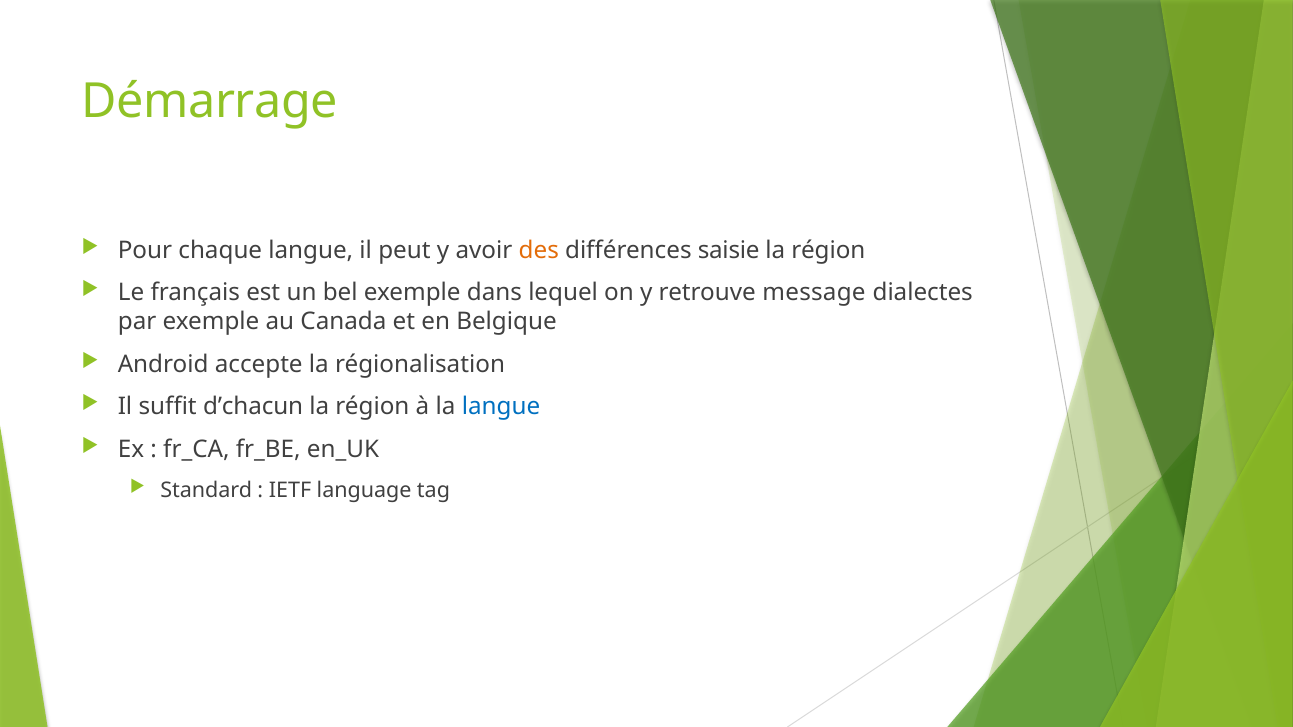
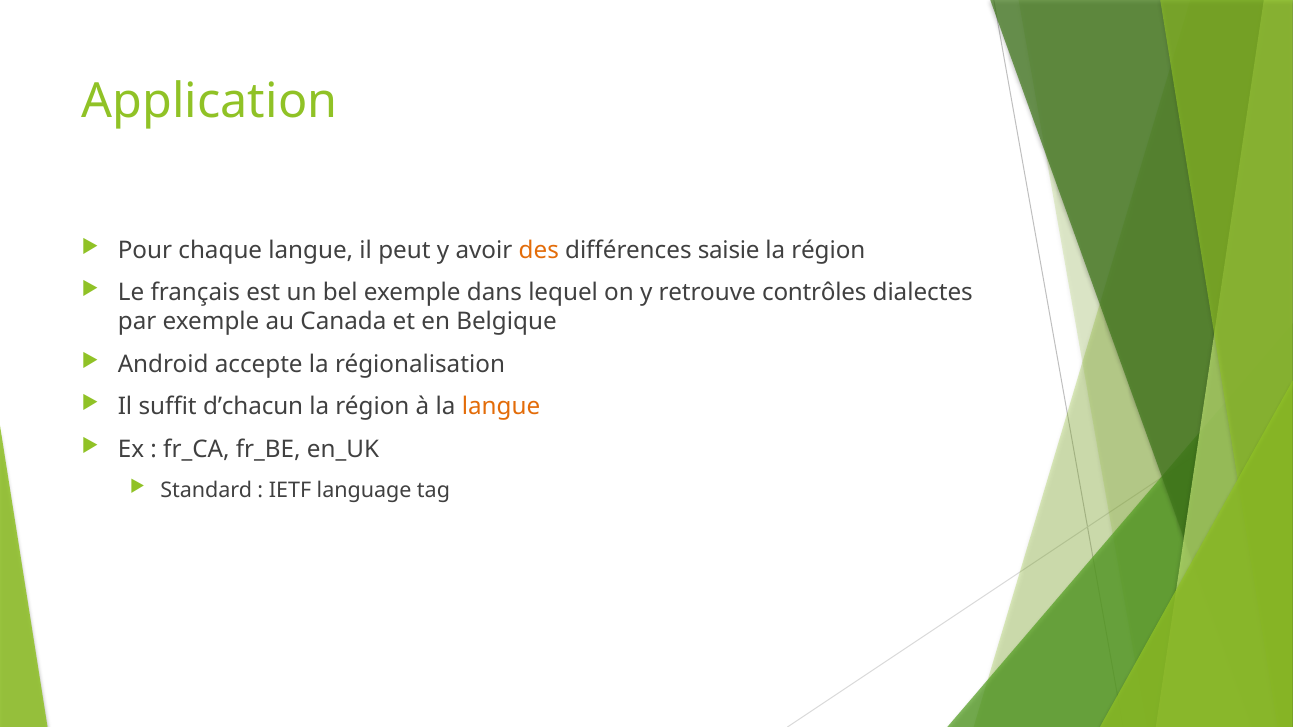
Démarrage: Démarrage -> Application (209, 102)
message: message -> contrôles (814, 293)
langue colour: blue -> orange (501, 407)
